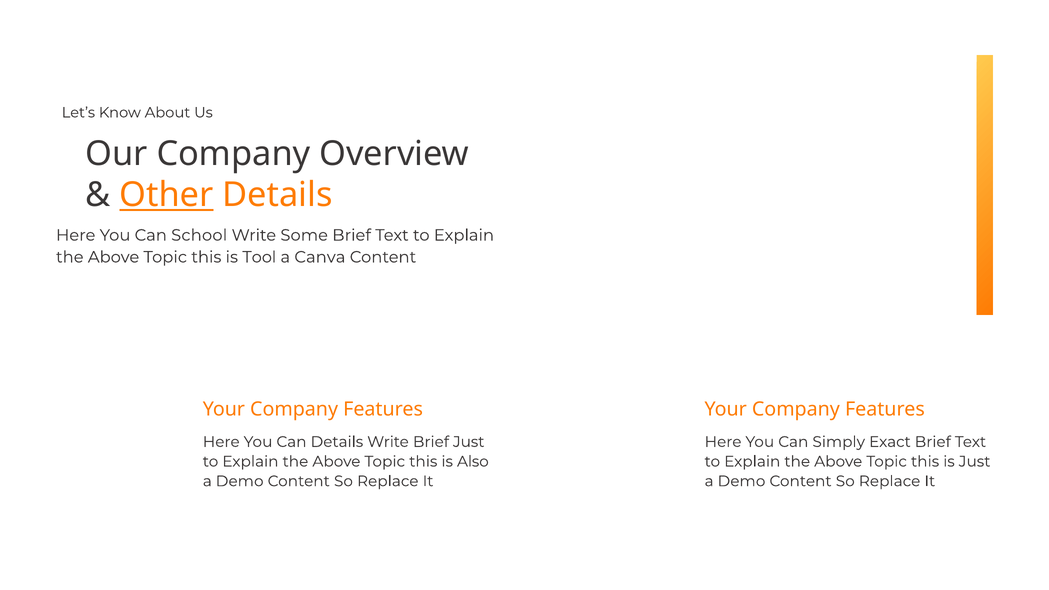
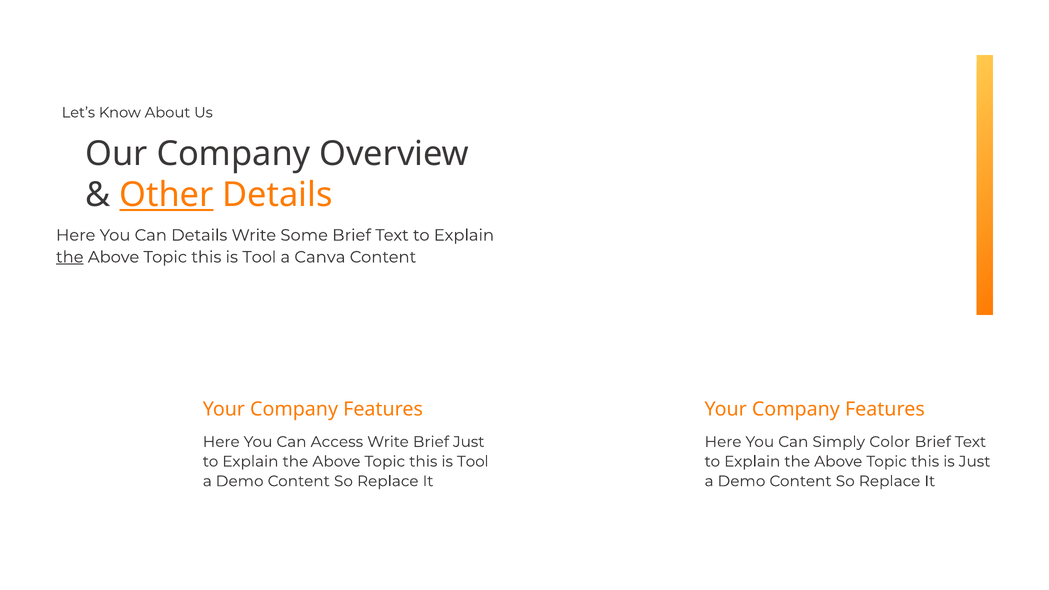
Can School: School -> Details (199, 235)
the underline: none -> present (70, 257)
Can Details: Details -> Access (337, 442)
Exact: Exact -> Color (890, 442)
Also: Also -> Tool (473, 462)
